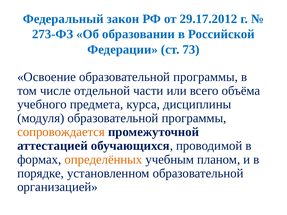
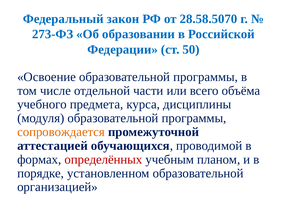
29.17.2012: 29.17.2012 -> 28.58.5070 (209, 19)
73: 73 -> 50 (191, 49)
определённых colour: orange -> red (103, 160)
